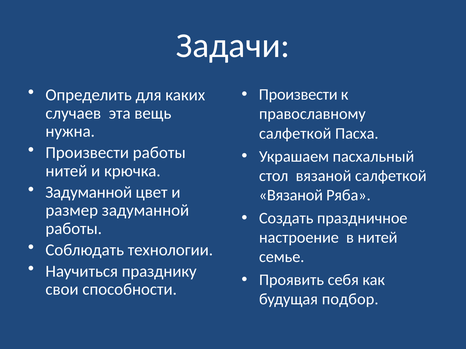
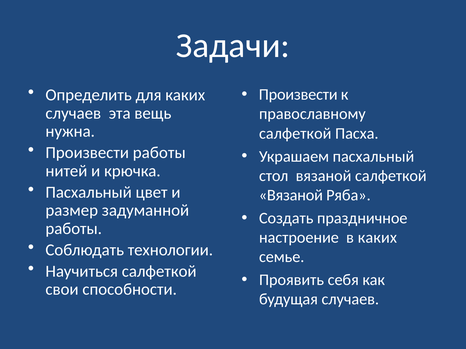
Задуманной: Задуманной -> Пасхальный (89, 192)
в нитей: нитей -> каких (377, 238)
Научиться празднику: празднику -> салфеткой (159, 272)
будущая подбор: подбор -> случаев (350, 300)
